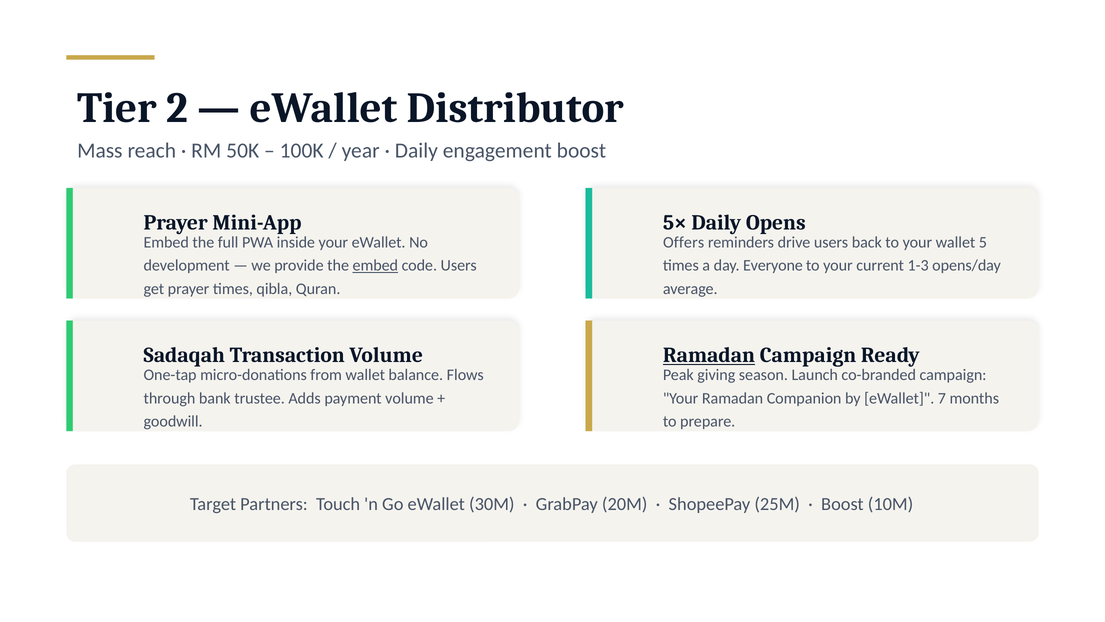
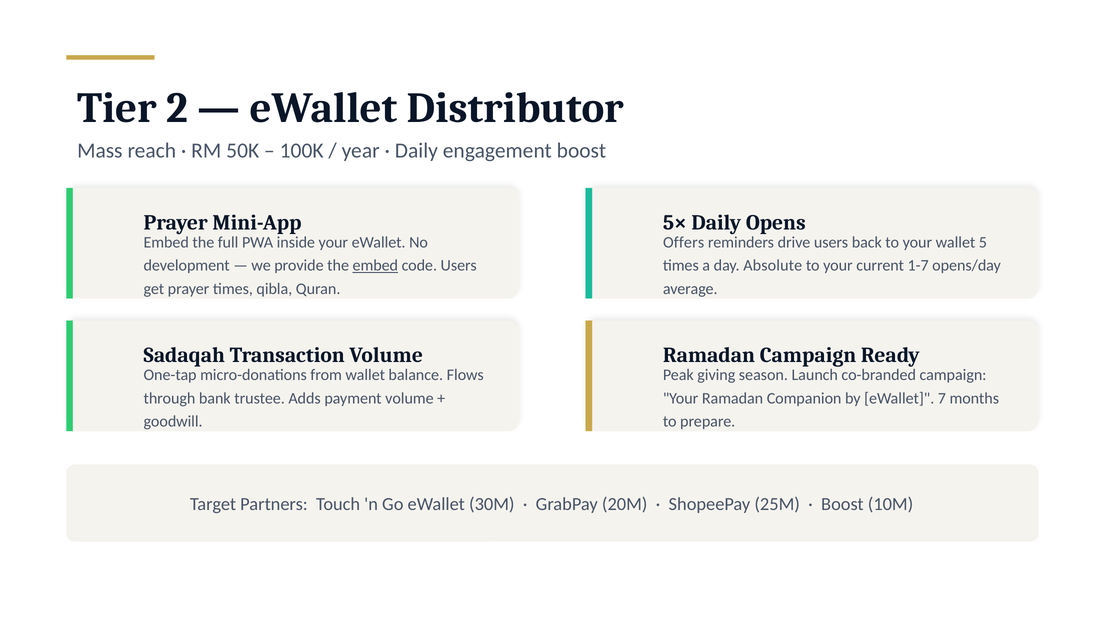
Everyone: Everyone -> Absolute (773, 265)
1-3: 1-3 -> 1-7 (918, 265)
Ramadan underline: present -> none (709, 355)
